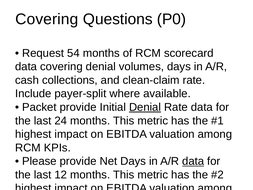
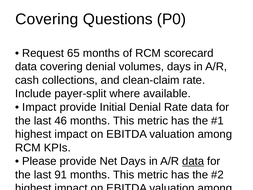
54: 54 -> 65 (73, 53)
Packet: Packet -> Impact (39, 107)
Denial underline: present -> none (145, 107)
24: 24 -> 46 (61, 121)
12: 12 -> 91 (61, 175)
